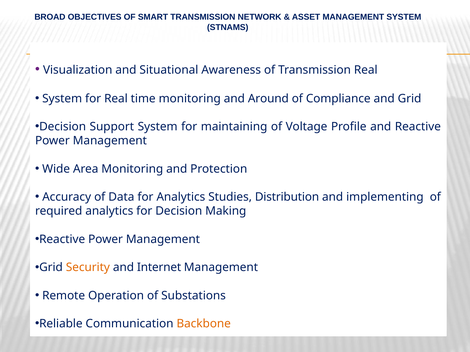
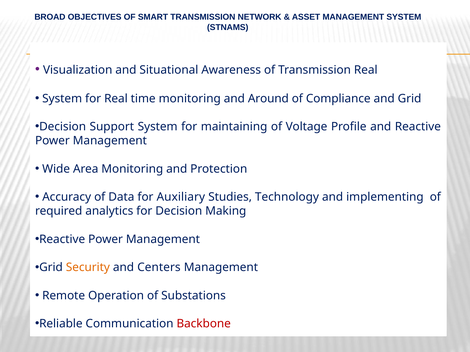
for Analytics: Analytics -> Auxiliary (181, 197)
Distribution: Distribution -> Technology (287, 197)
Internet: Internet -> Centers (159, 268)
Backbone colour: orange -> red (204, 324)
